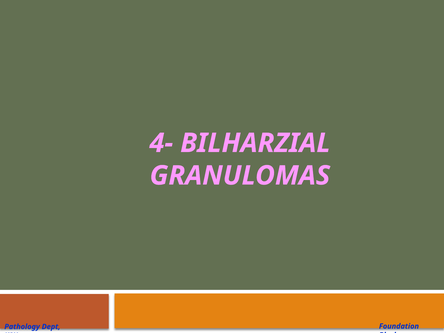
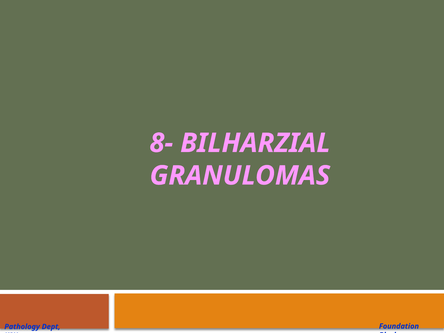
4-: 4- -> 8- (161, 143)
